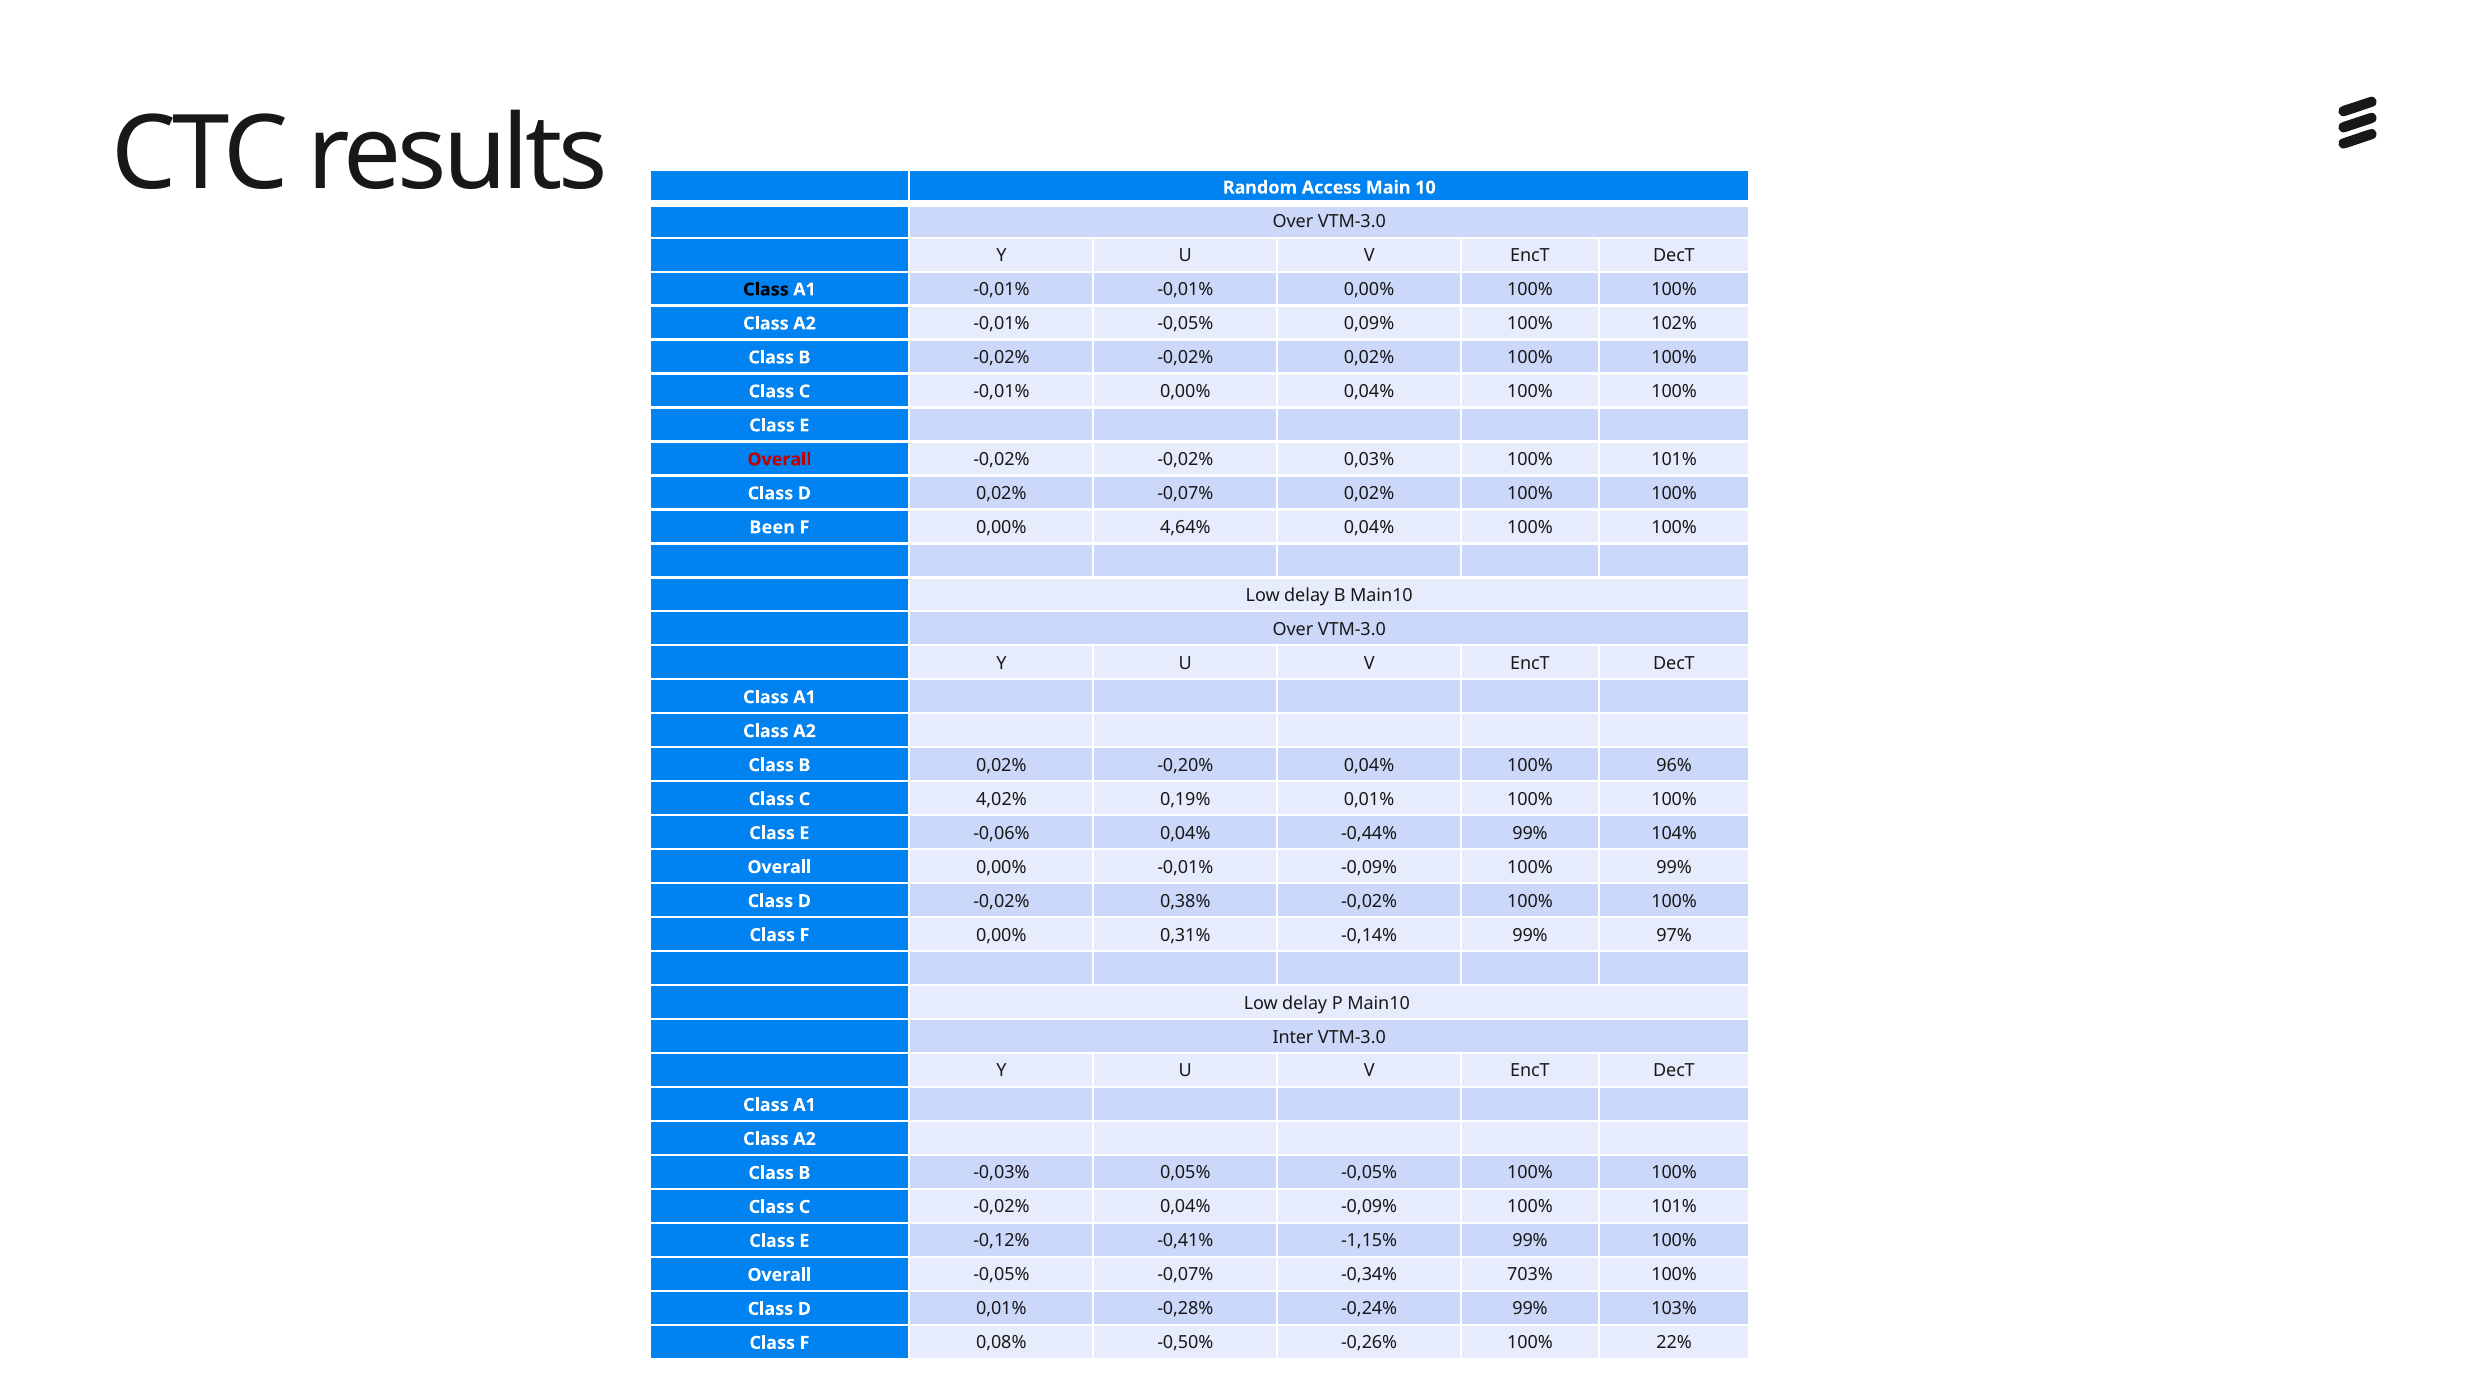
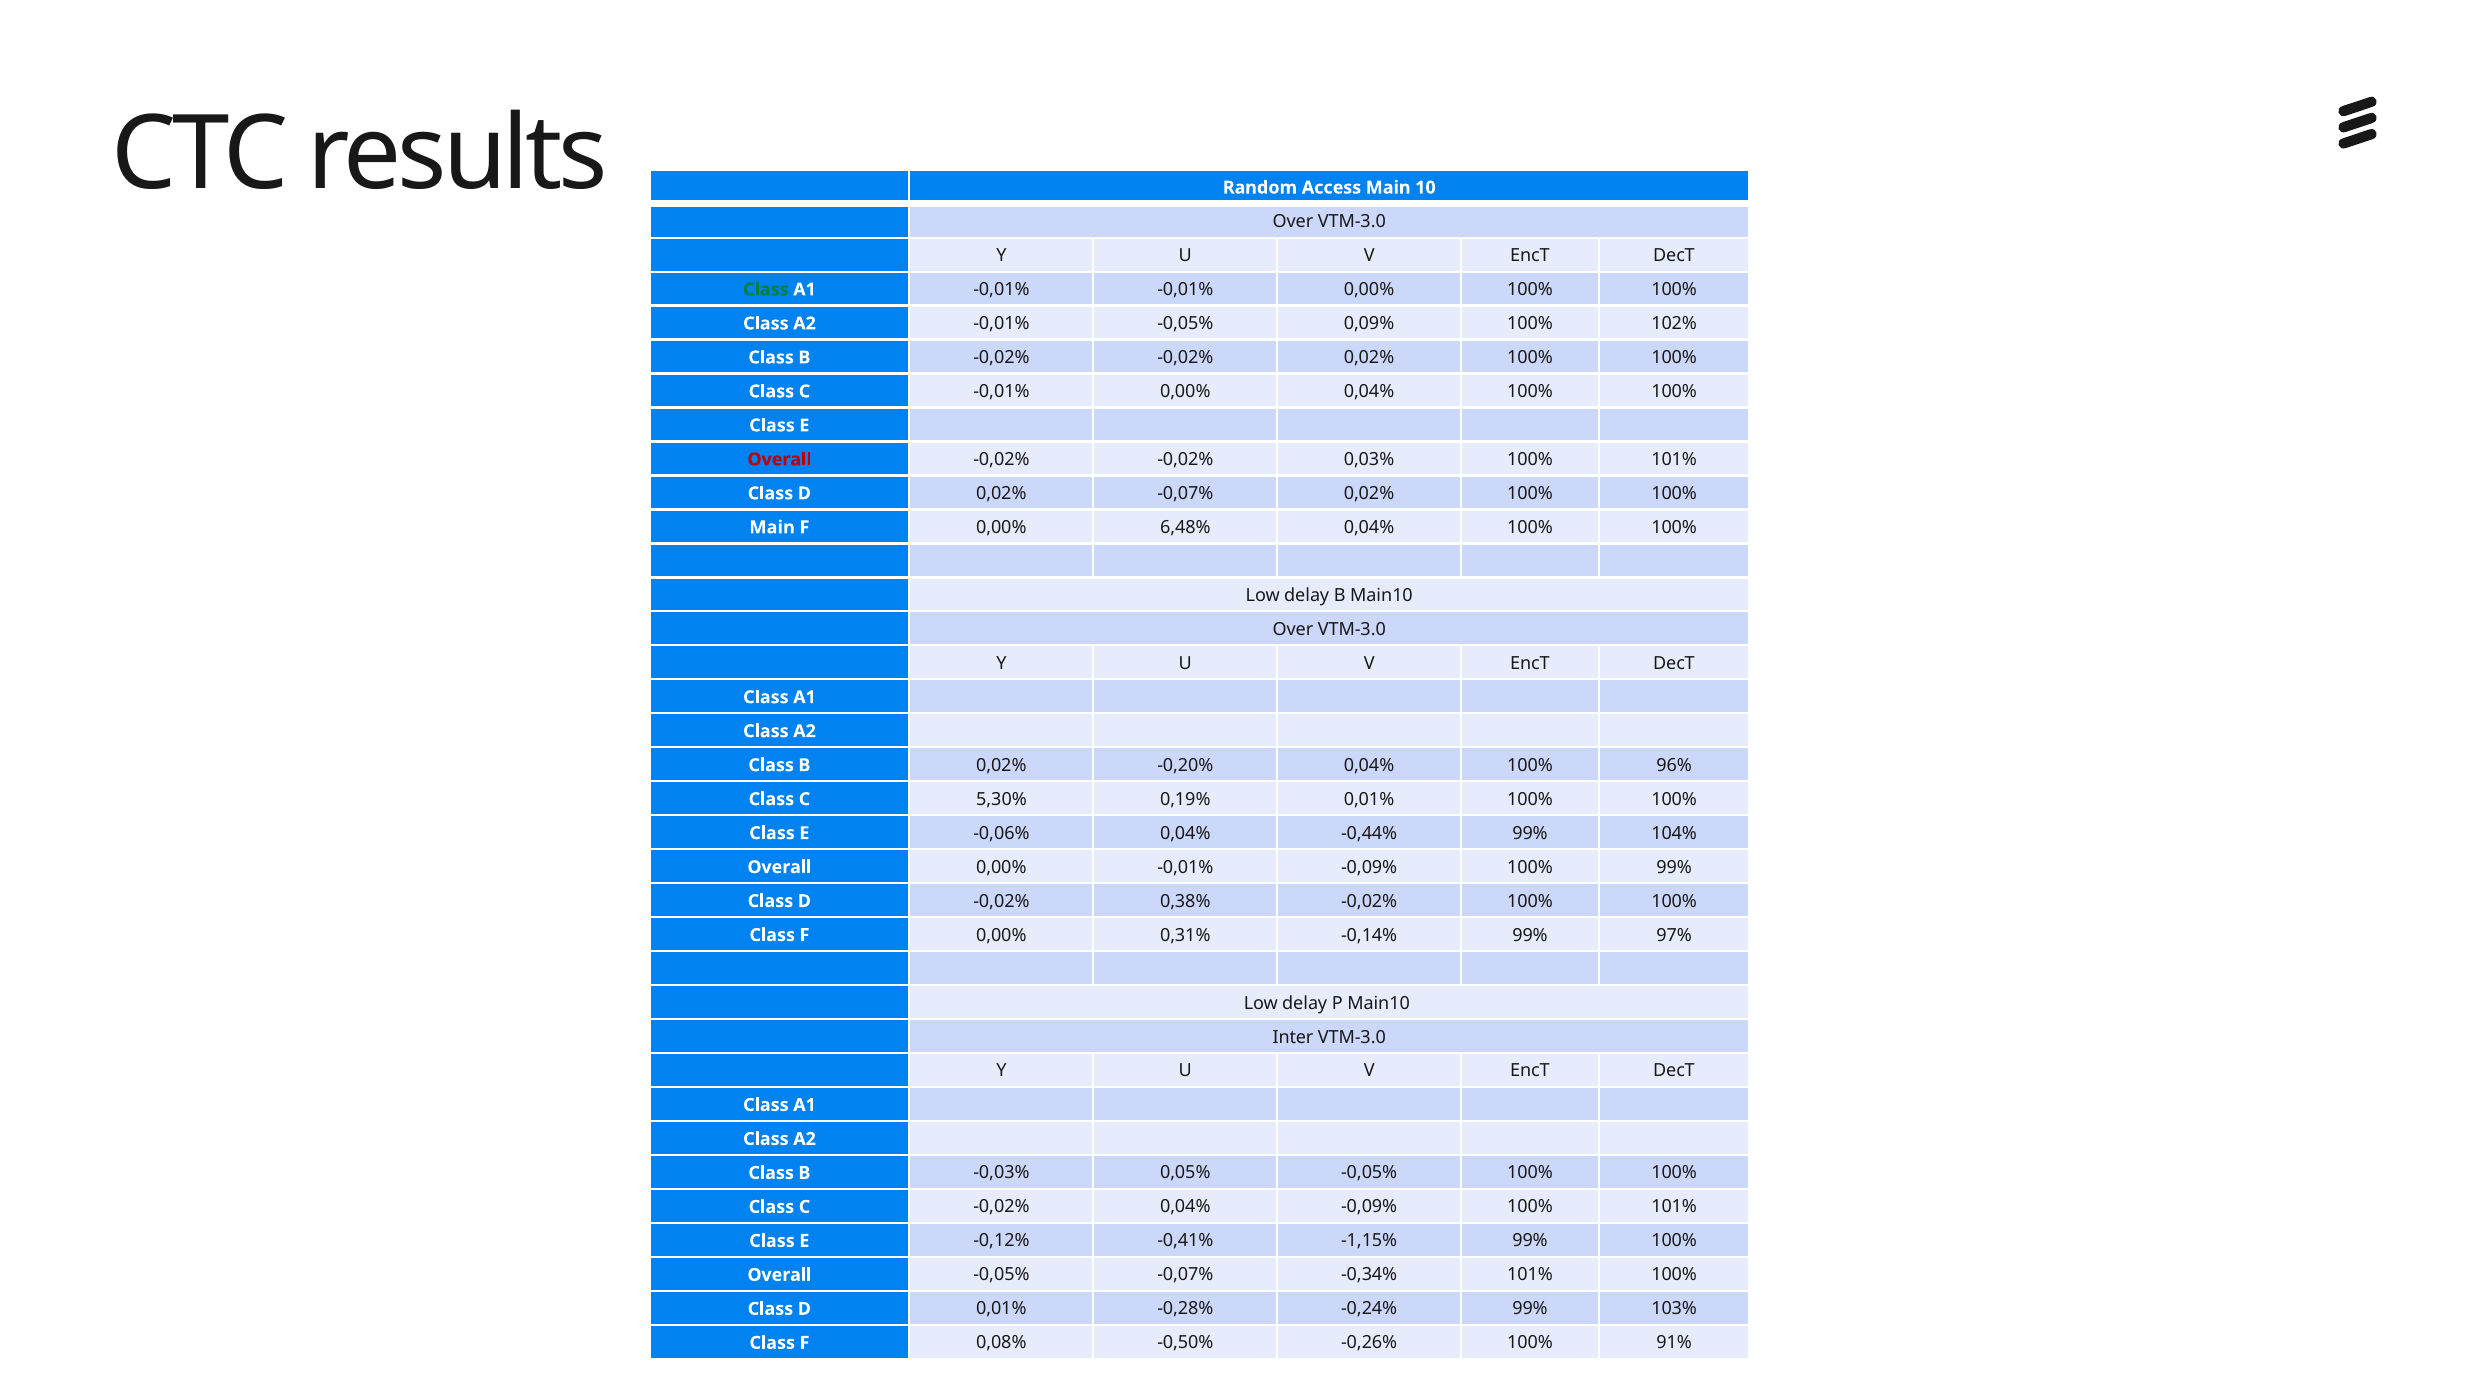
Class colour: black -> green (766, 289)
Been: Been -> Main (772, 527)
4,64%: 4,64% -> 6,48% (1185, 527)
4,02%: 4,02% -> 5,30% (1001, 799)
-0,34% 703%: 703% -> 101% (1530, 1275)
22%: 22% -> 91% (1674, 1342)
